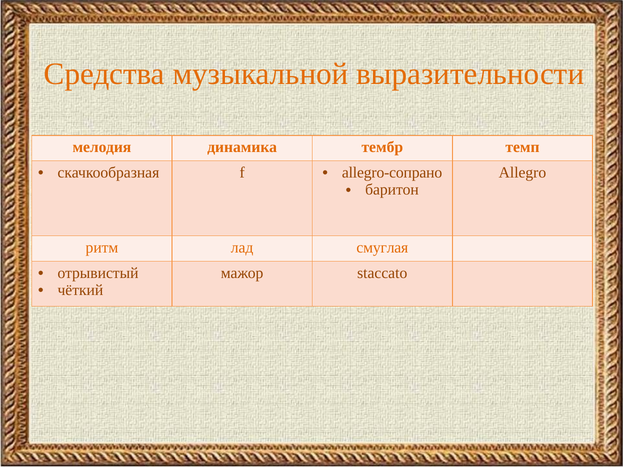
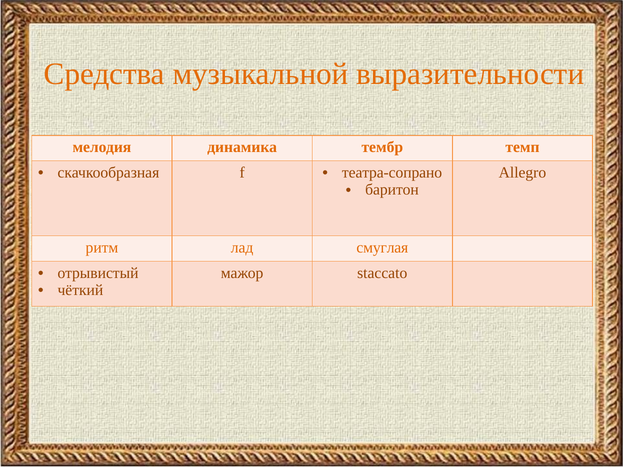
allegro-сопрано: allegro-сопрано -> театра-сопрано (392, 173)
